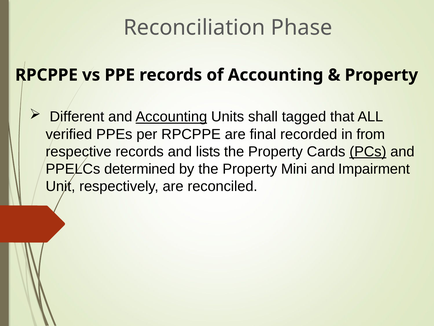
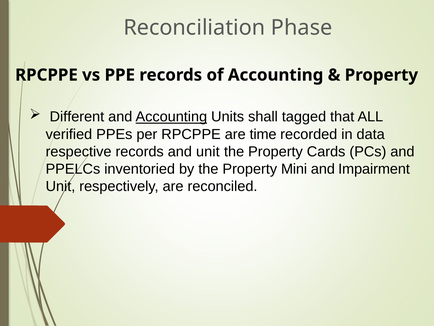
final: final -> time (263, 134)
from: from -> data (371, 134)
and lists: lists -> unit (208, 151)
PCs underline: present -> none (368, 151)
determined: determined -> inventoried (140, 169)
